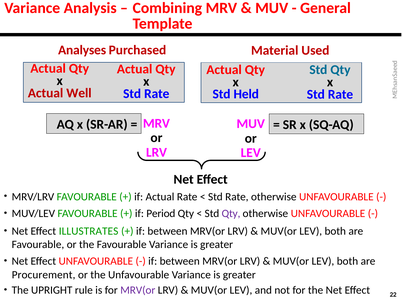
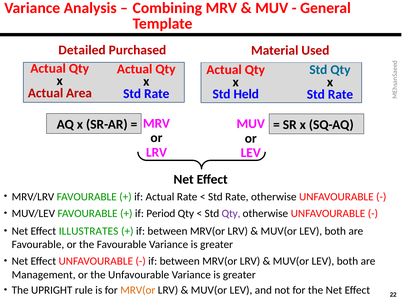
Analyses: Analyses -> Detailed (82, 50)
Well: Well -> Area (79, 93)
Procurement: Procurement -> Management (44, 275)
MRV(or colour: purple -> orange (138, 291)
